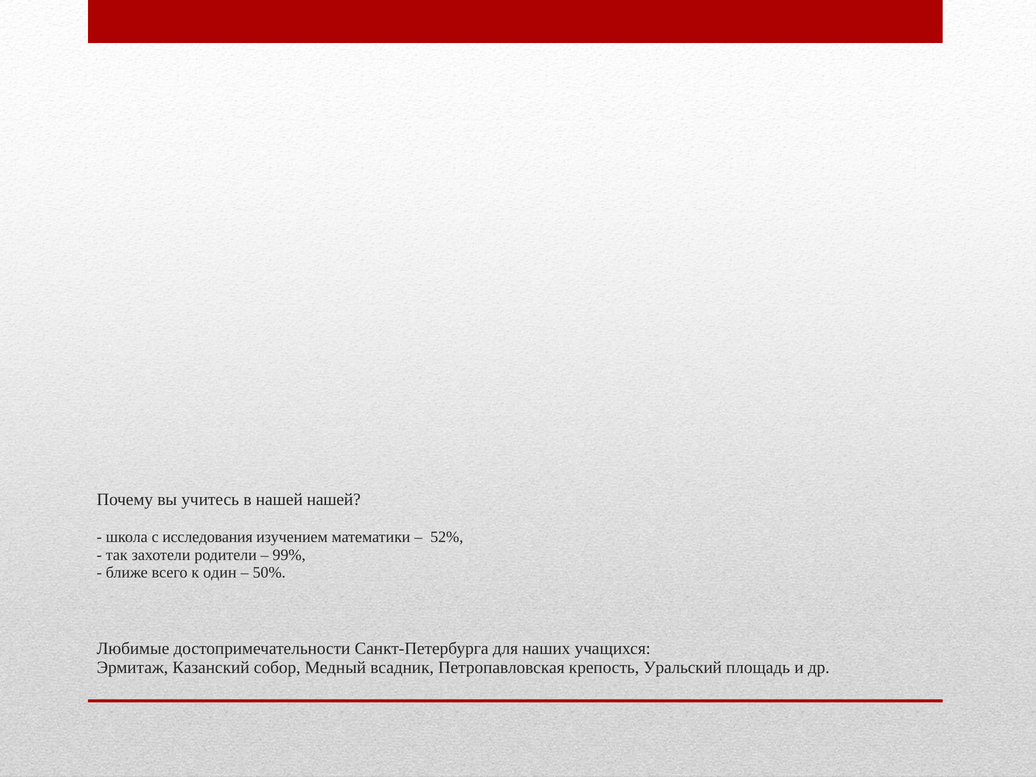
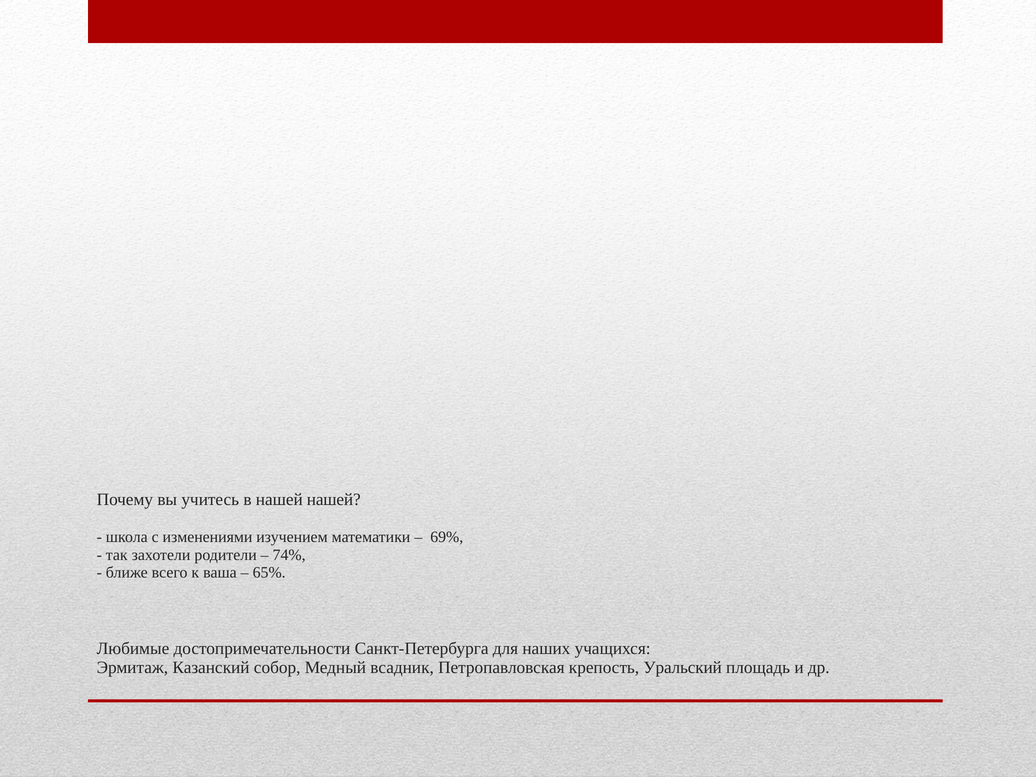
исследования: исследования -> изменениями (207, 537)
52%: 52% -> 69% (447, 537)
99%: 99% -> 74% (289, 555)
один: один -> ваша (220, 572)
50%: 50% -> 65% (269, 572)
